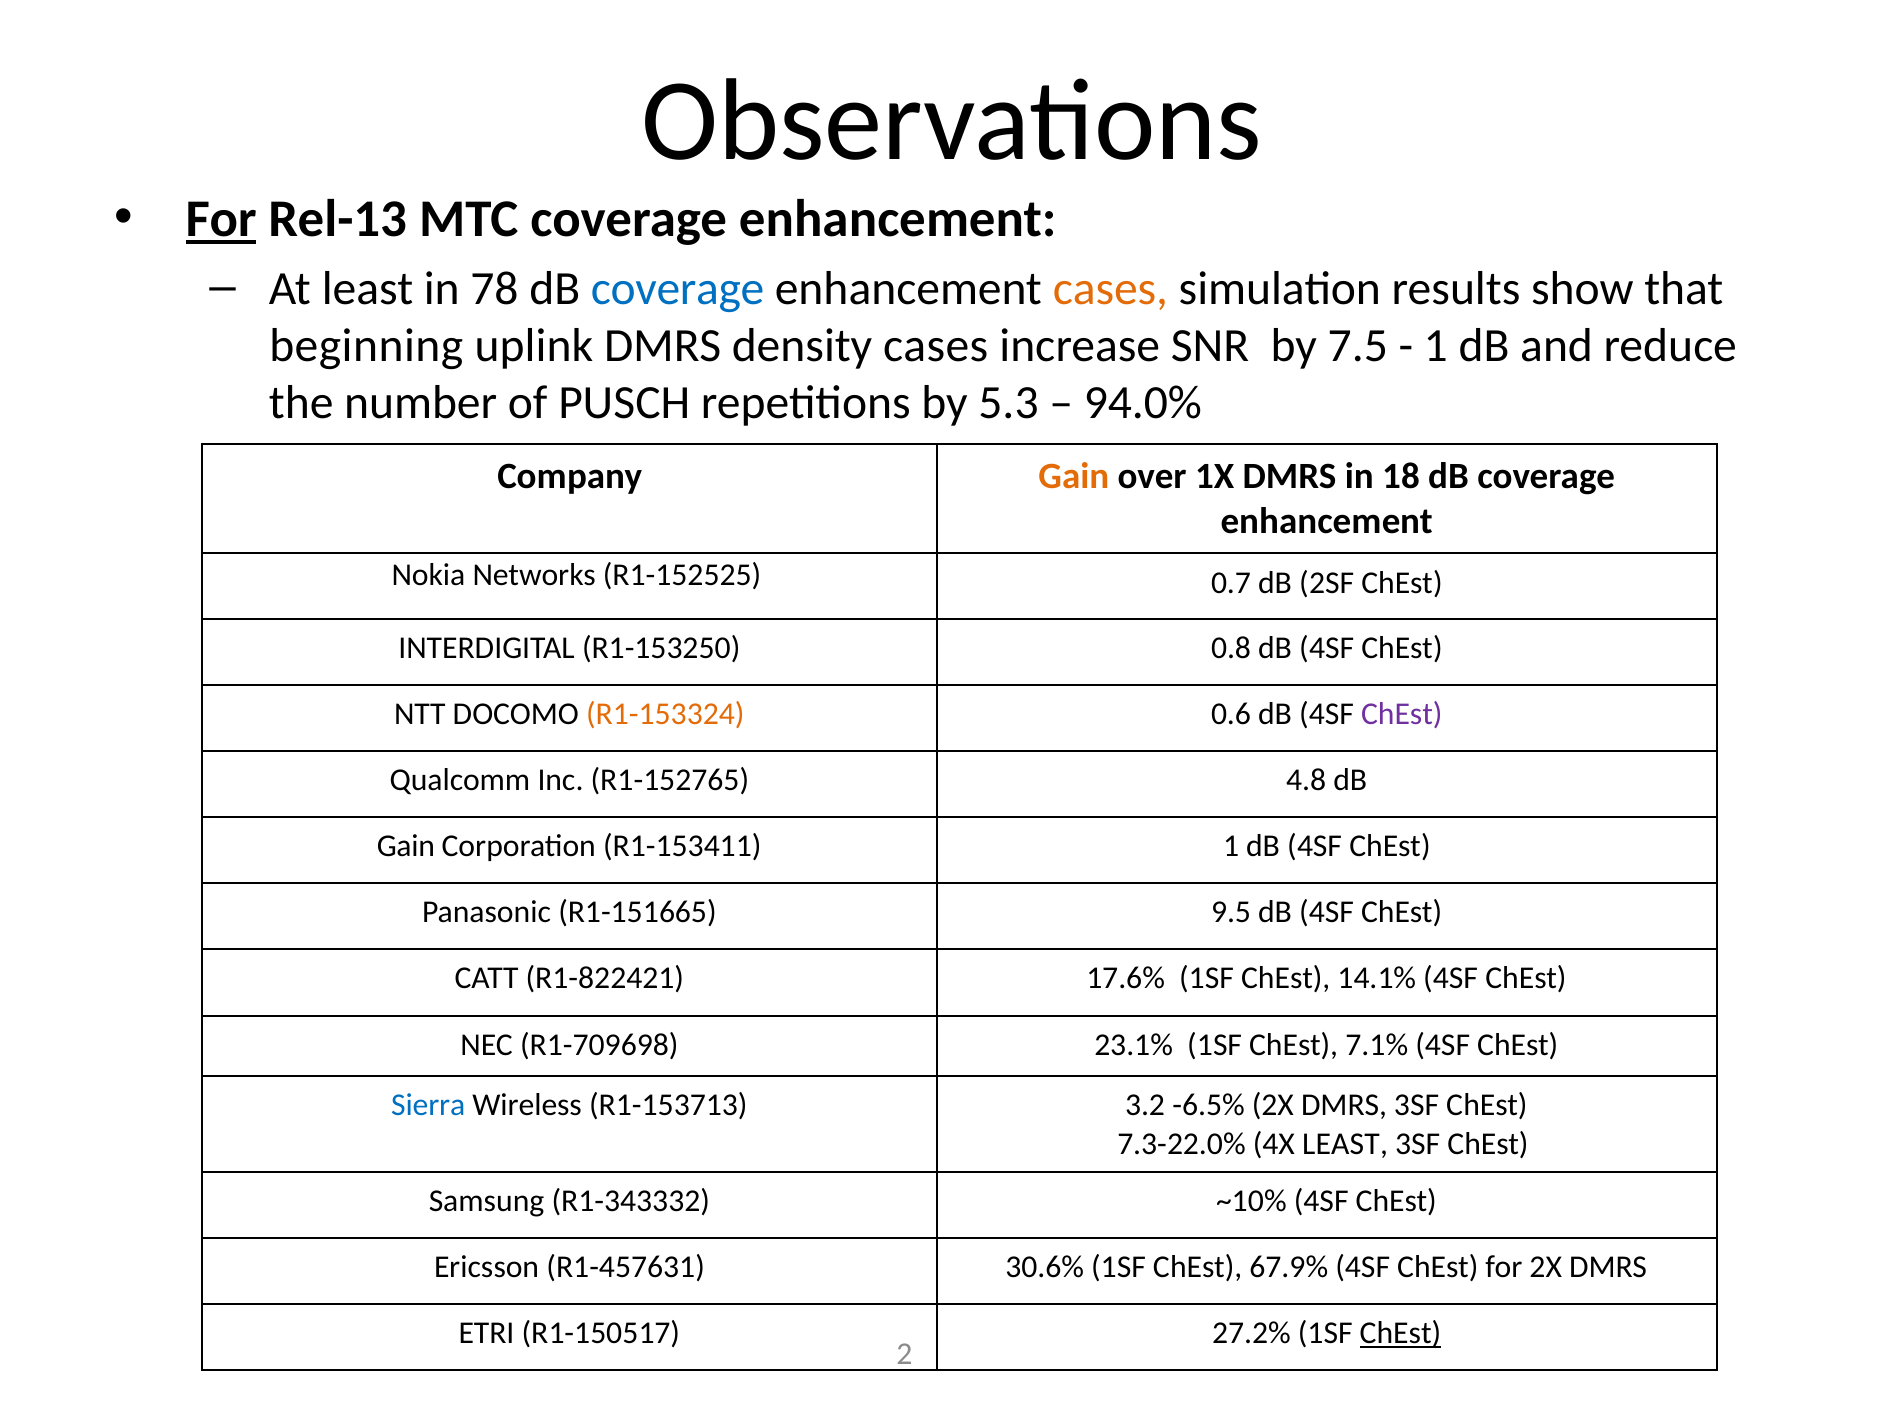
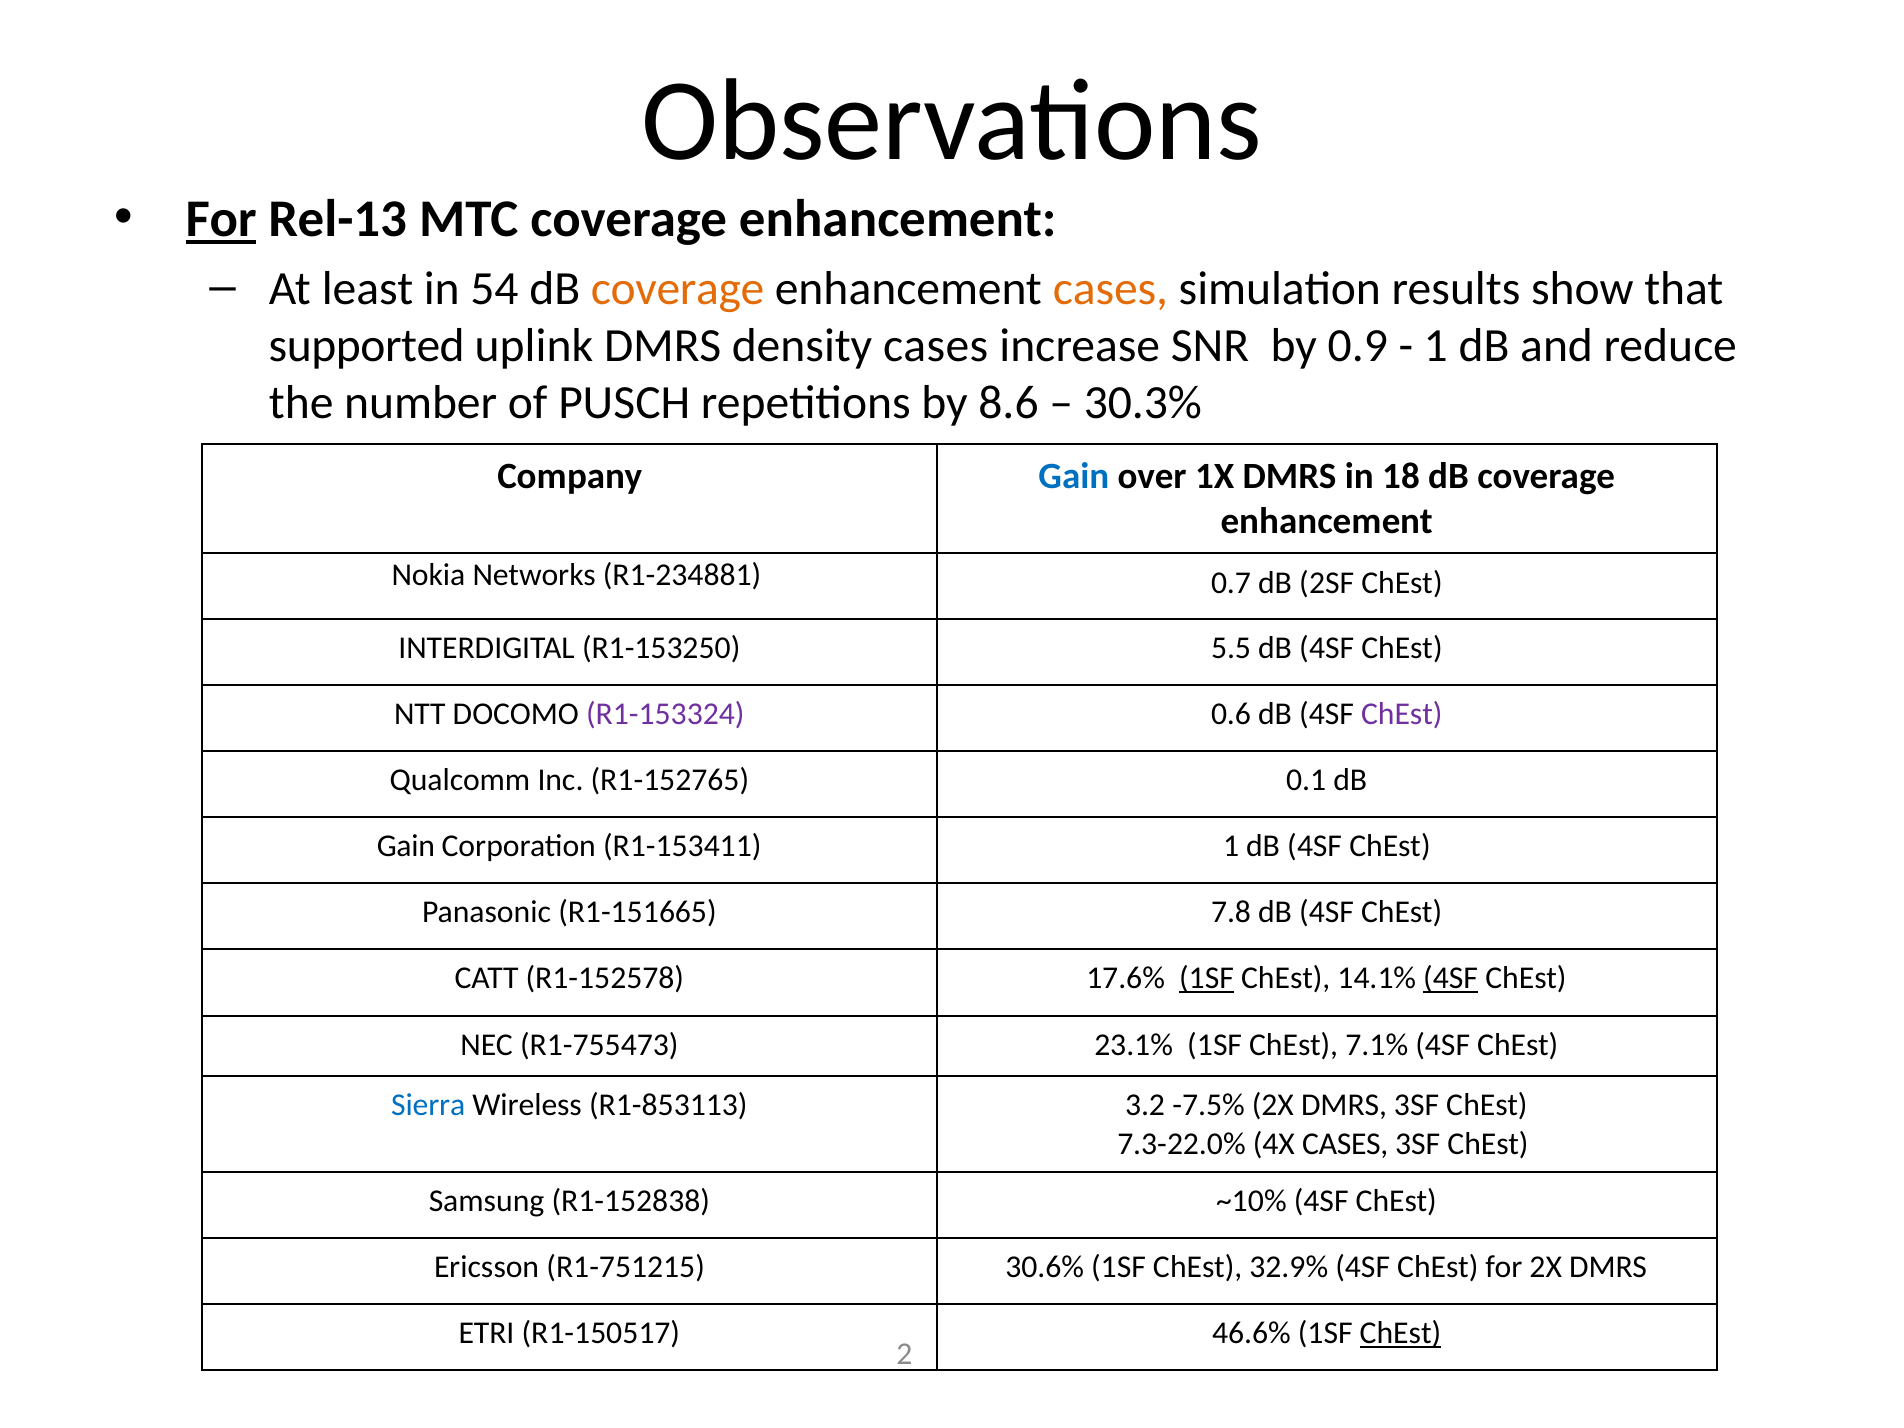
78: 78 -> 54 (494, 289)
coverage colour: blue -> orange (678, 289)
beginning: beginning -> supported (367, 346)
7.5: 7.5 -> 0.9 (1358, 346)
5.3: 5.3 -> 8.6 (1008, 403)
94.0%: 94.0% -> 30.3% (1143, 403)
Gain colour: orange -> blue (1074, 477)
R1-152525: R1-152525 -> R1-234881 (682, 575)
0.8: 0.8 -> 5.5 (1231, 649)
R1-153324 colour: orange -> purple (665, 714)
4.8: 4.8 -> 0.1 (1306, 780)
9.5: 9.5 -> 7.8 (1231, 912)
R1-822421: R1-822421 -> R1-152578 (605, 978)
1SF underline: none -> present (1207, 978)
4SF underline: none -> present (1451, 978)
R1-709698: R1-709698 -> R1-755473 (599, 1045)
R1-153713: R1-153713 -> R1-853113 (668, 1105)
-6.5%: -6.5% -> -7.5% (1209, 1105)
4X LEAST: LEAST -> CASES (1345, 1144)
R1-343332: R1-343332 -> R1-152838 (631, 1201)
R1-457631: R1-457631 -> R1-751215 (626, 1267)
67.9%: 67.9% -> 32.9% (1289, 1267)
27.2%: 27.2% -> 46.6% (1251, 1333)
